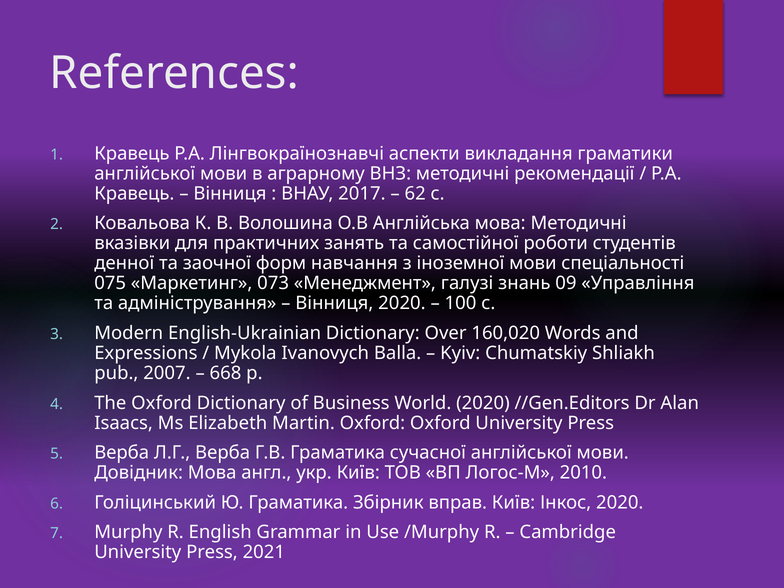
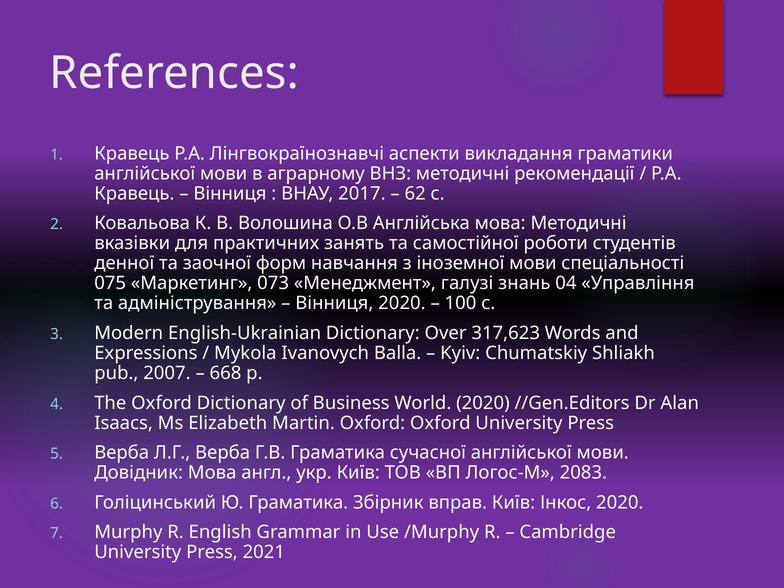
09: 09 -> 04 (566, 283)
160,020: 160,020 -> 317,623 (506, 333)
2010: 2010 -> 2083 (583, 473)
